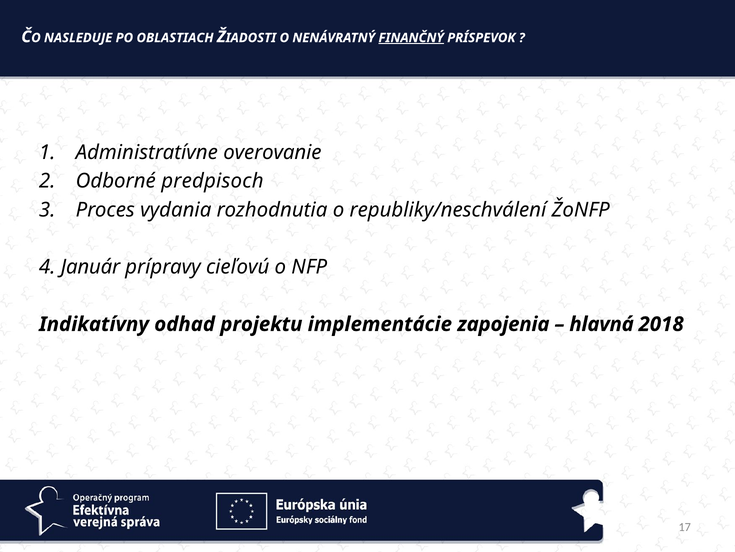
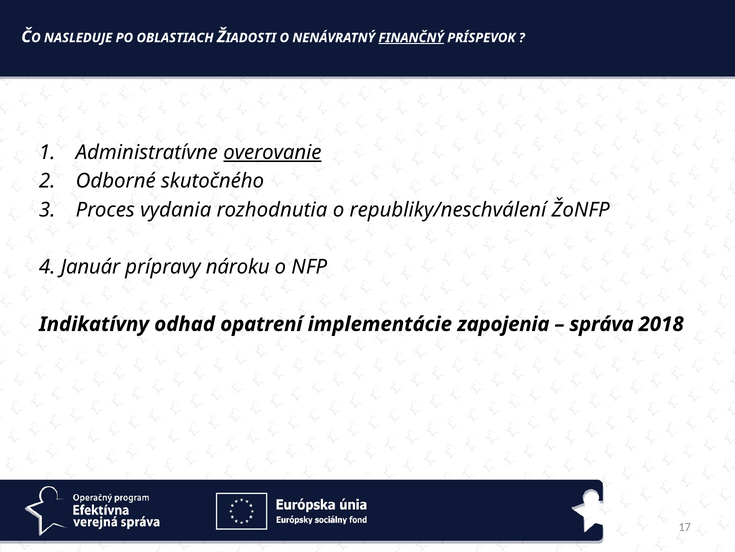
overovanie underline: none -> present (272, 152)
predpisoch: predpisoch -> skutočného (213, 181)
cieľovú: cieľovú -> nároku (238, 267)
projektu: projektu -> opatrení (261, 324)
hlavná: hlavná -> správa (602, 324)
